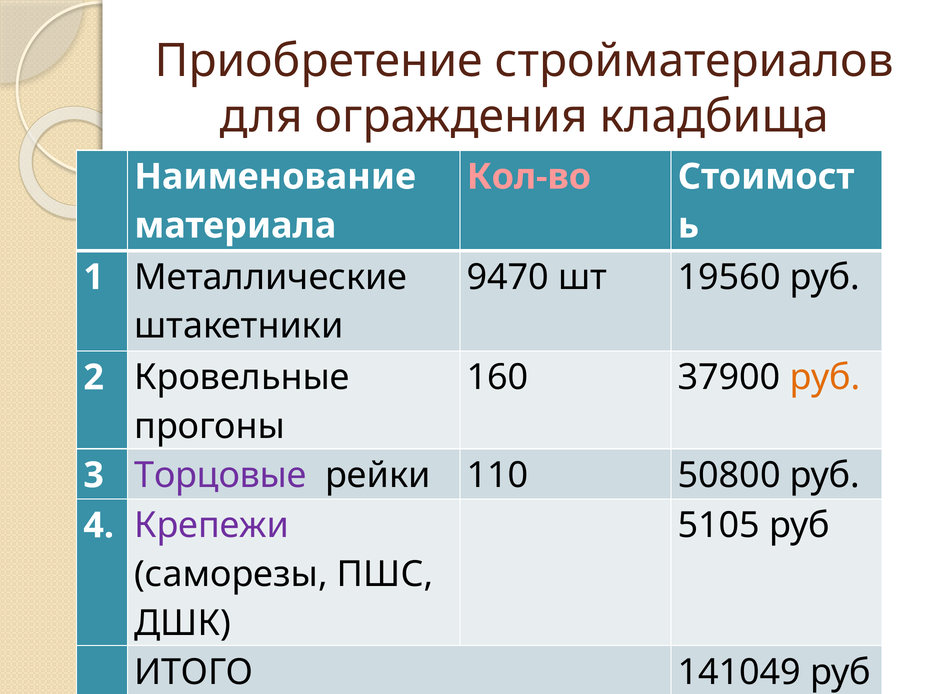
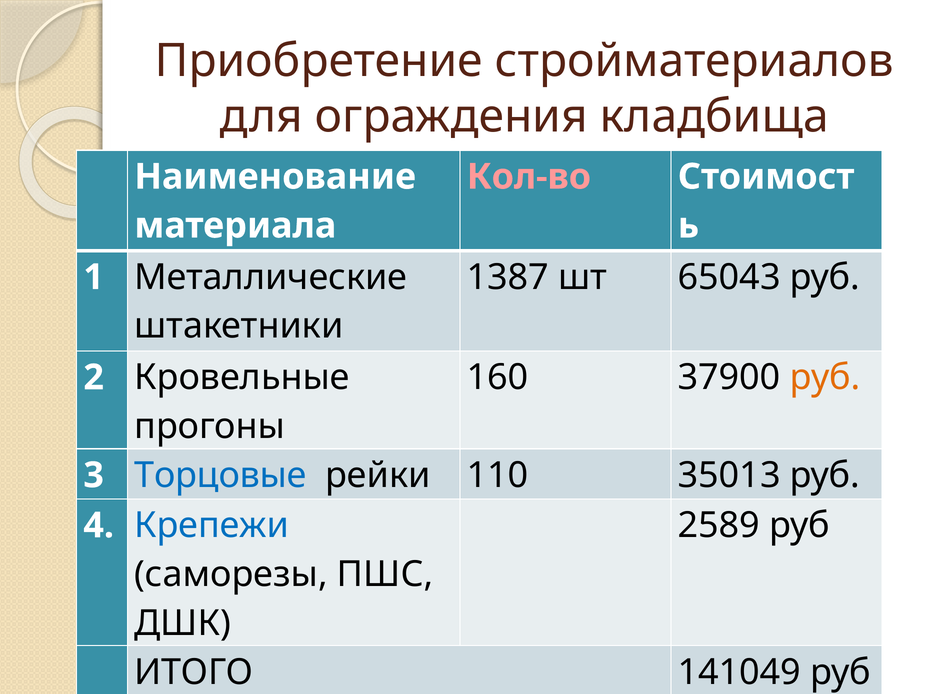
9470: 9470 -> 1387 (508, 277)
19560: 19560 -> 65043 (729, 277)
Торцовые colour: purple -> blue (221, 475)
50800: 50800 -> 35013 (729, 475)
5105: 5105 -> 2589 (719, 525)
Крепежи colour: purple -> blue (212, 525)
